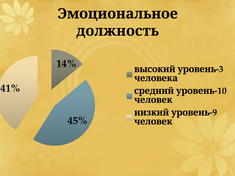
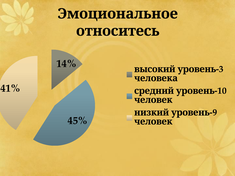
должность: должность -> относитесь (118, 31)
